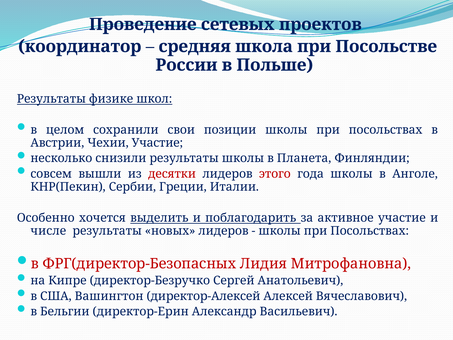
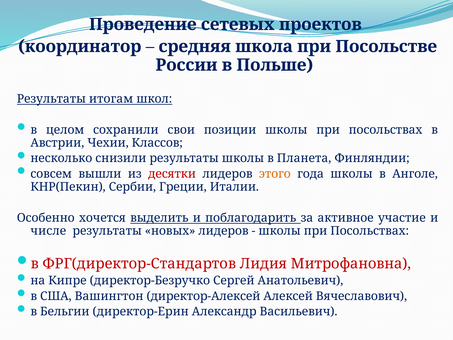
физике: физике -> итогам (111, 99)
Чехии Участие: Участие -> Классов (157, 143)
этого colour: red -> orange (275, 174)
ФРГ(директор-Безопасных: ФРГ(директор-Безопасных -> ФРГ(директор-Стандартов (139, 264)
